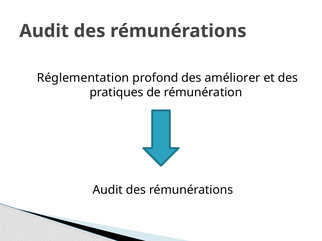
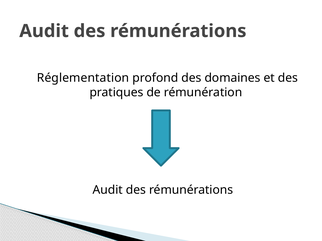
améliorer: améliorer -> domaines (233, 78)
